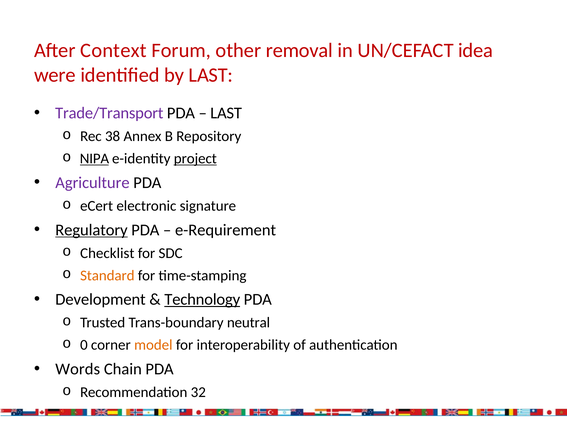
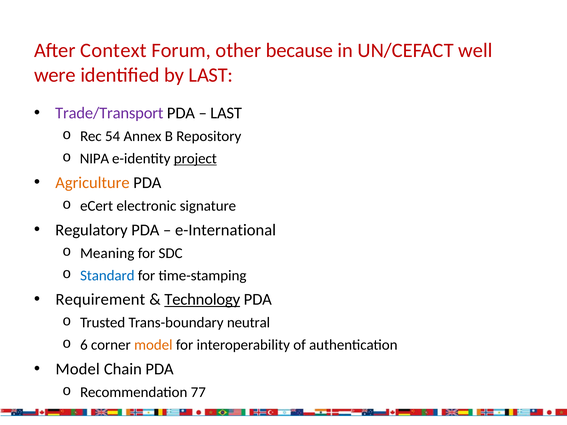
removal: removal -> because (299, 51)
idea: idea -> well (475, 51)
38: 38 -> 54 (113, 136)
NIPA underline: present -> none (94, 159)
Agriculture colour: purple -> orange (92, 183)
Regulatory underline: present -> none (91, 230)
e-Requirement: e-Requirement -> e-International (226, 230)
Checklist: Checklist -> Meaning (107, 253)
Standard colour: orange -> blue (107, 276)
Development: Development -> Requirement (100, 300)
0: 0 -> 6 (84, 345)
Words: Words -> Model (78, 369)
32: 32 -> 77 (198, 392)
